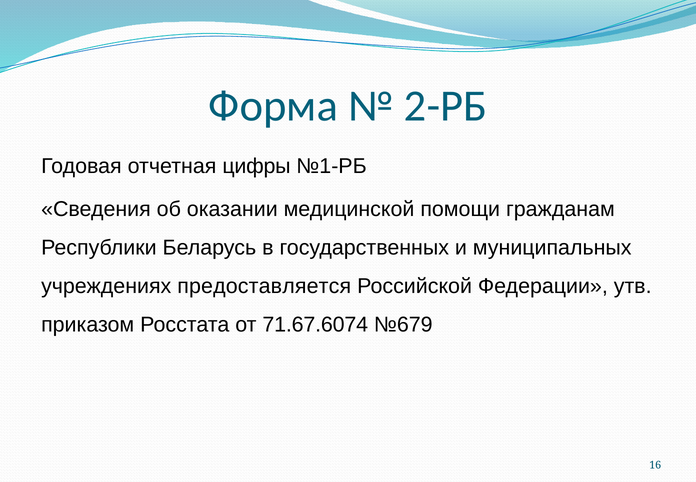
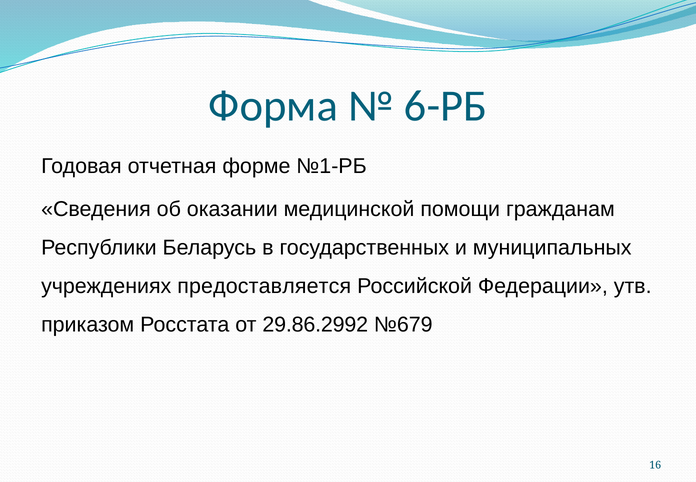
2-РБ: 2-РБ -> 6-РБ (446, 106)
цифры: цифры -> форме (256, 166)
71.67.6074: 71.67.6074 -> 29.86.2992 (315, 325)
